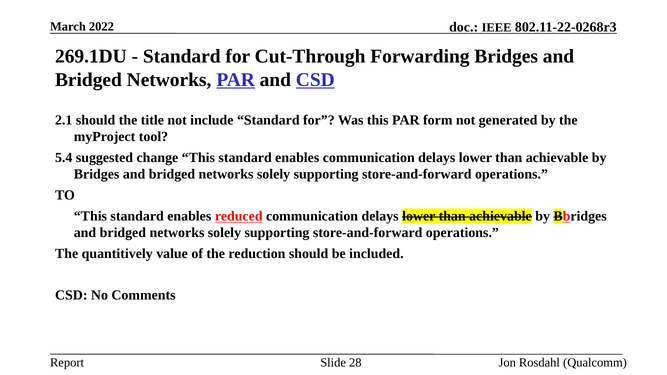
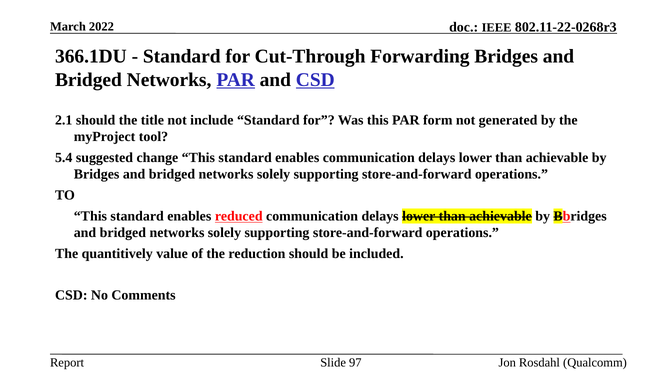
269.1DU: 269.1DU -> 366.1DU (91, 56)
28: 28 -> 97 (355, 363)
